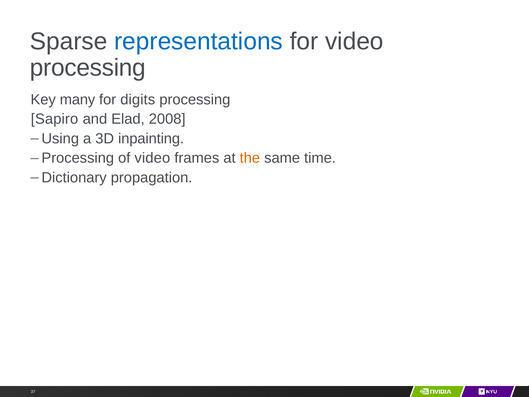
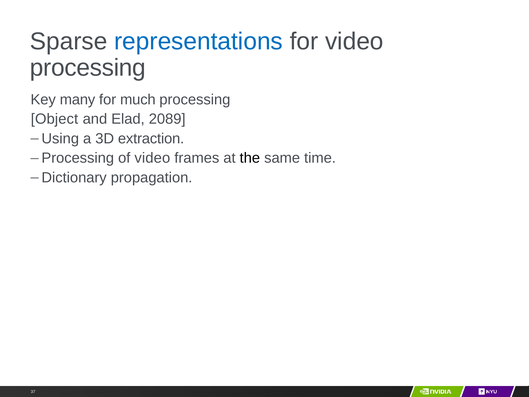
digits: digits -> much (138, 99)
Sapiro: Sapiro -> Object (54, 119)
2008: 2008 -> 2089 (167, 119)
inpainting: inpainting -> extraction (151, 139)
the colour: orange -> black (250, 158)
